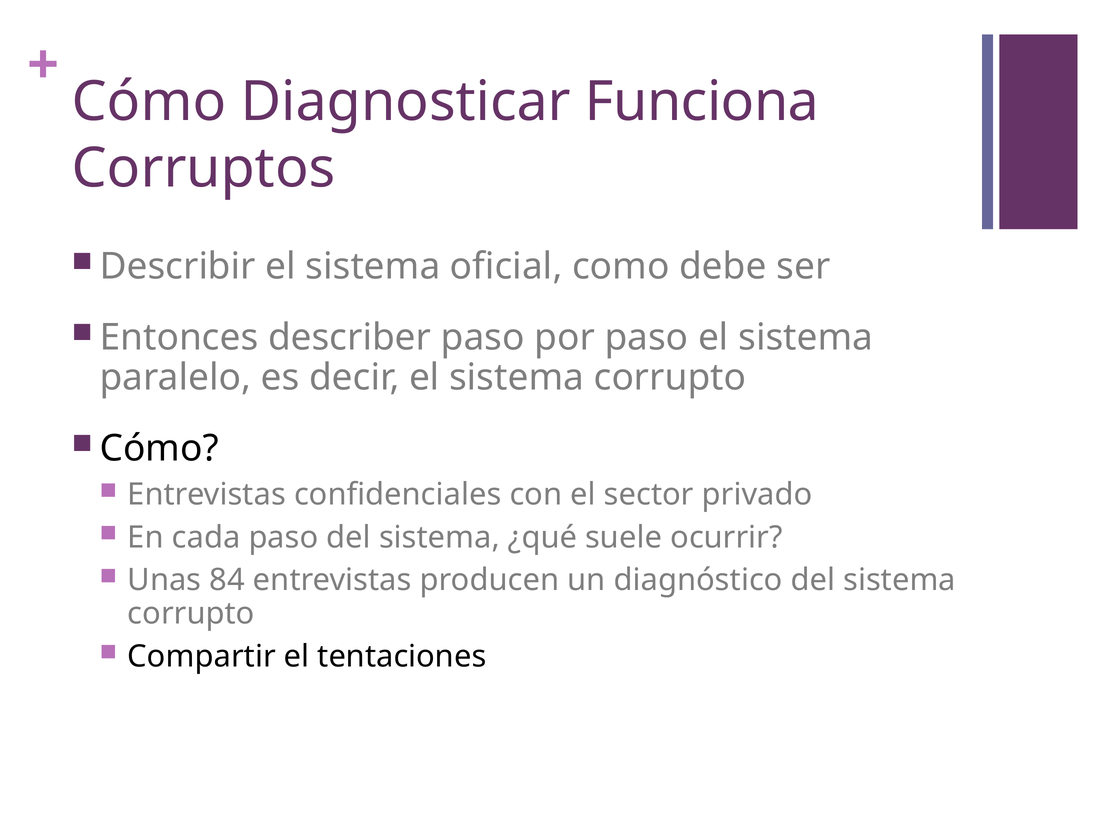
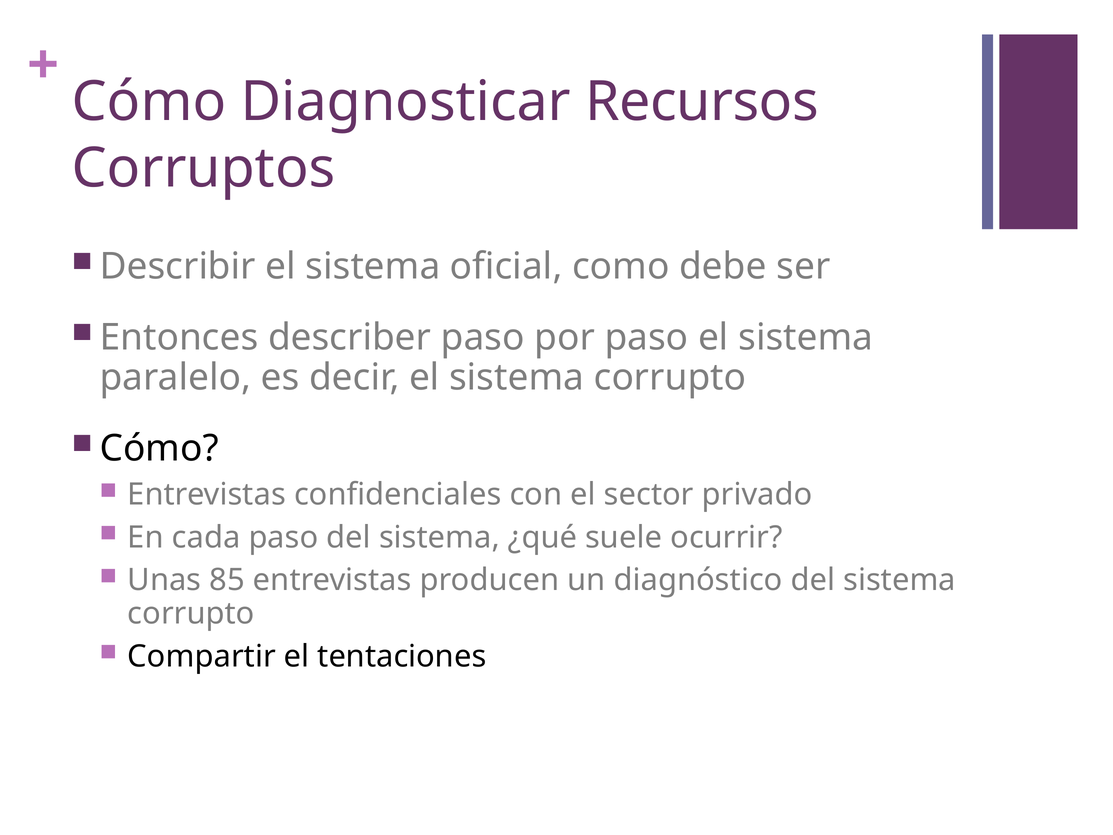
Funciona: Funciona -> Recursos (702, 102)
84: 84 -> 85 (227, 580)
